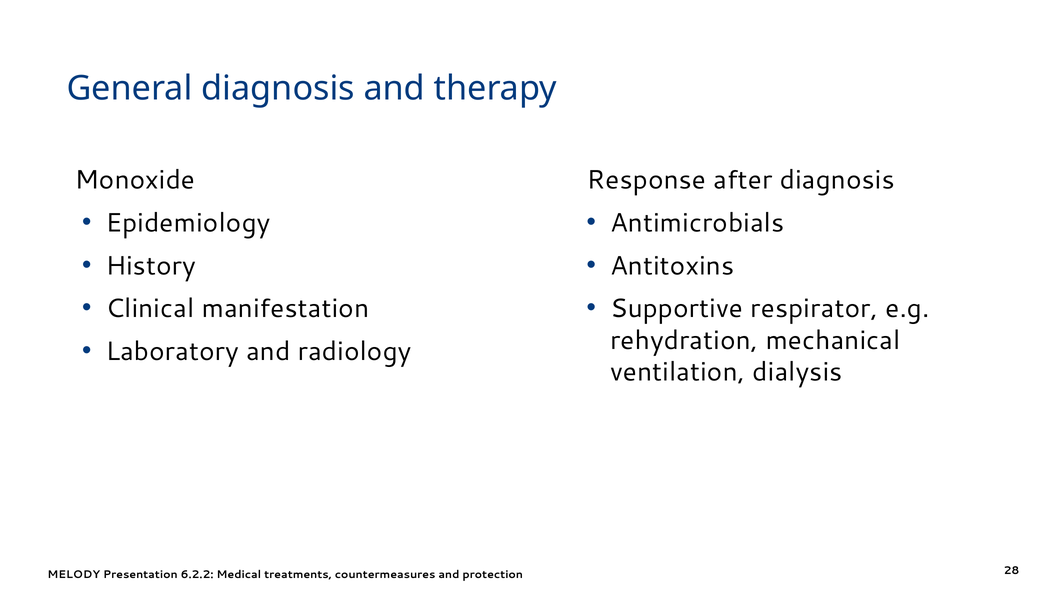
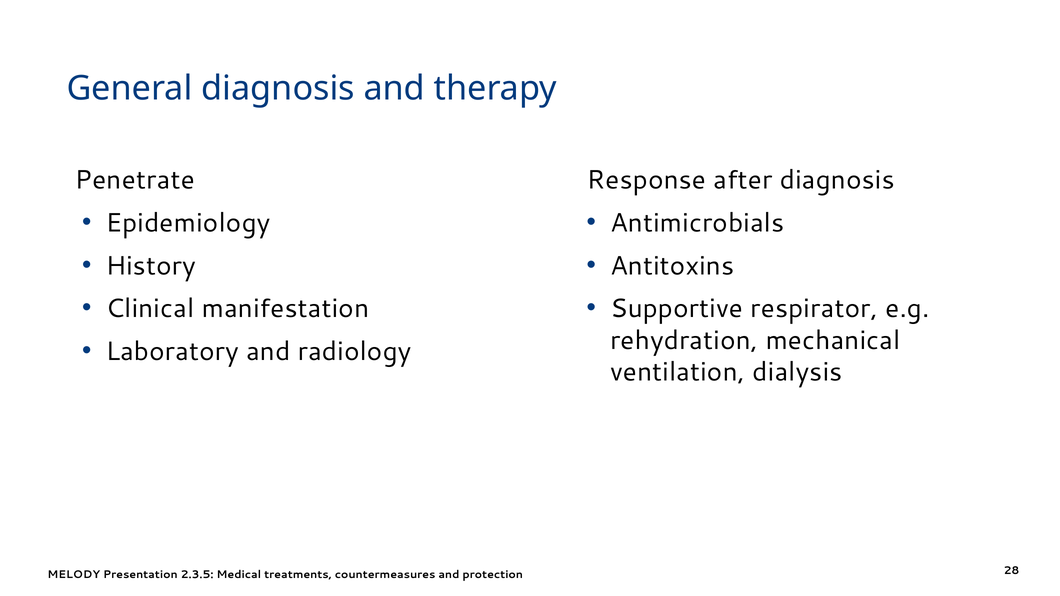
Monoxide: Monoxide -> Penetrate (135, 180)
6.2.2: 6.2.2 -> 2.3.5 (197, 575)
